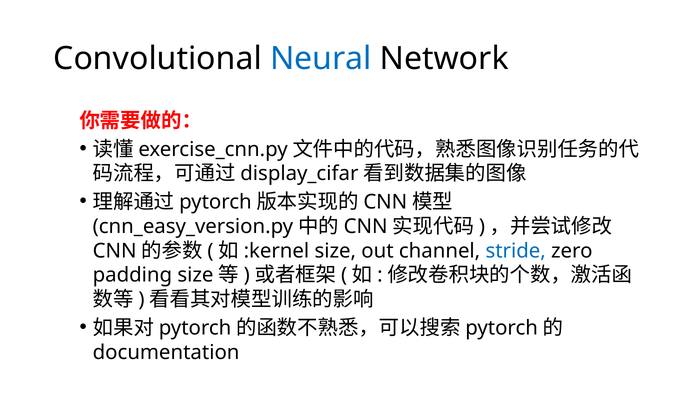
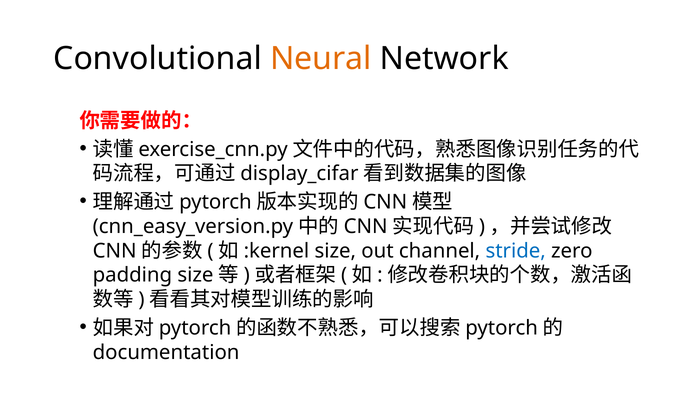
Neural colour: blue -> orange (321, 59)
